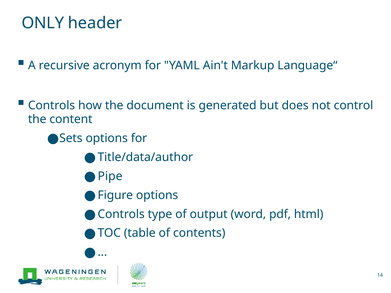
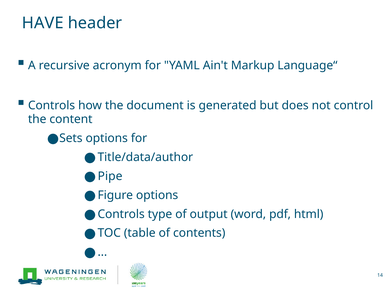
ONLY: ONLY -> HAVE (43, 23)
